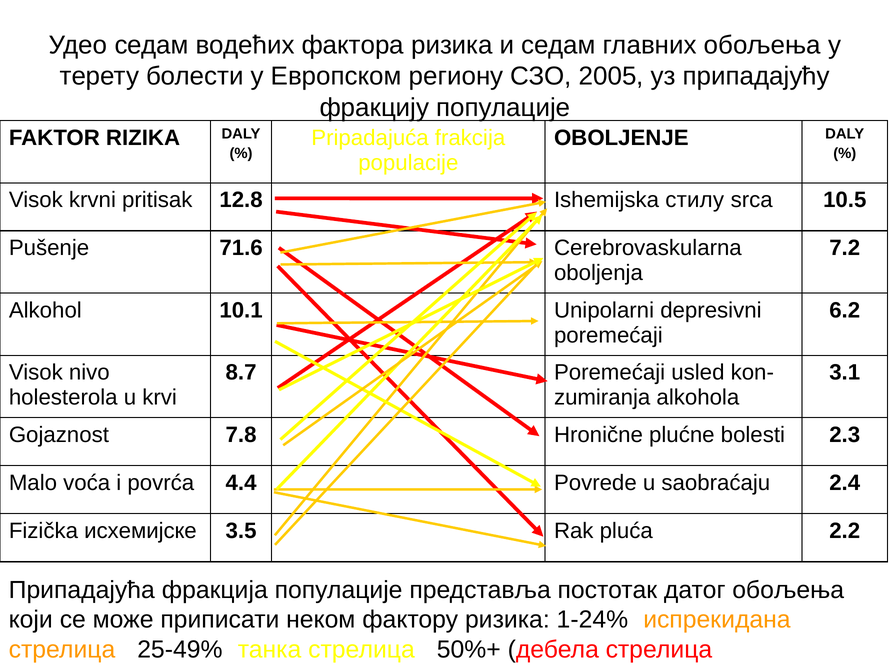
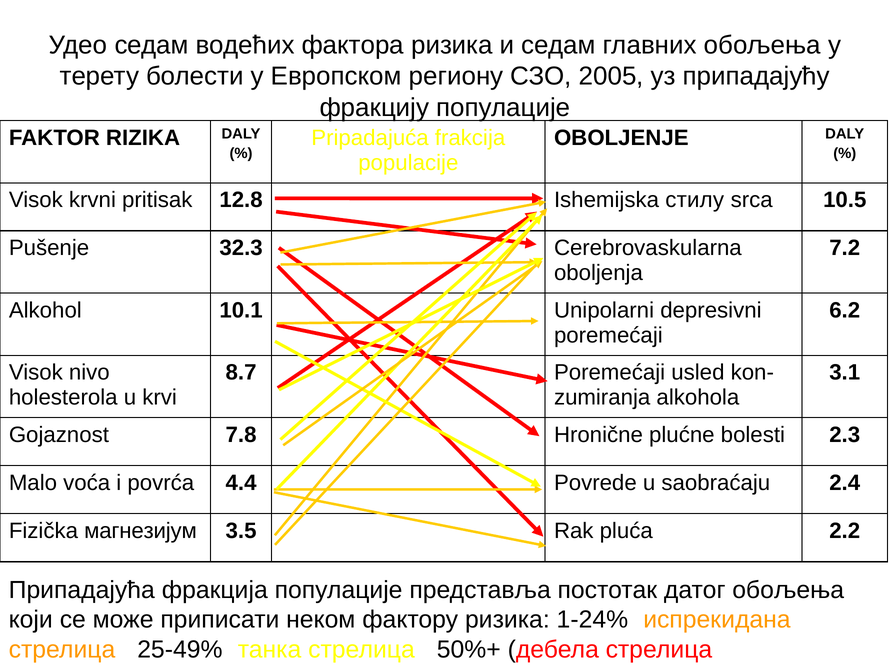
71.6: 71.6 -> 32.3 (241, 248)
исхемијске: исхемијске -> магнезијум (140, 531)
